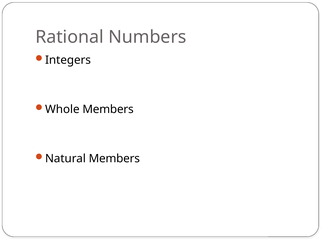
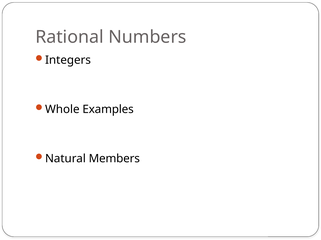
Whole Members: Members -> Examples (108, 110)
